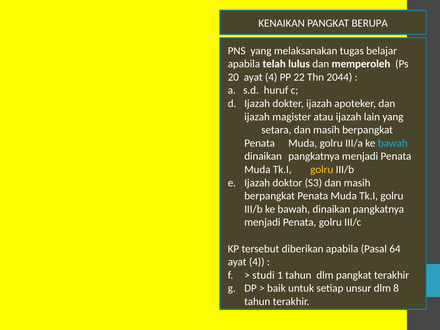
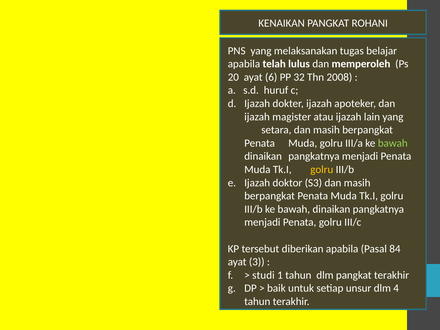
BERUPA: BERUPA -> ROHANI (370, 23)
20 ayat 4: 4 -> 6 (271, 77)
22: 22 -> 32 (299, 77)
2044: 2044 -> 2008 (339, 77)
bawah colour: light blue -> light green (393, 143)
64: 64 -> 84 (395, 249)
4: 4 -> 3 (257, 262)
8: 8 -> 4 (396, 288)
